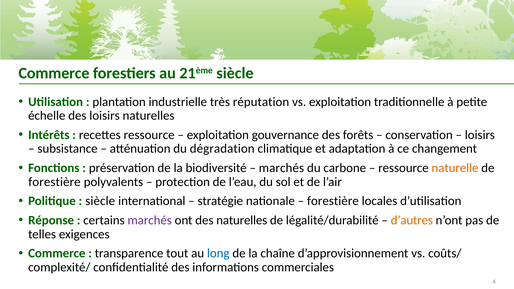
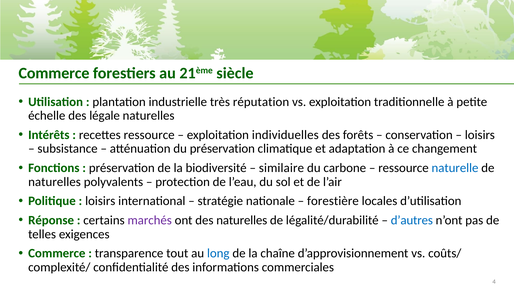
des loisirs: loisirs -> légale (105, 116)
gouvernance: gouvernance -> individuelles (285, 135)
du dégradation: dégradation -> préservation (222, 149)
marchés: marchés -> similaire (281, 168)
naturelle colour: orange -> blue (455, 168)
forestière: forestière -> naturelles (55, 182)
siècle: siècle -> loisirs (100, 201)
d’autres colour: orange -> blue (412, 220)
